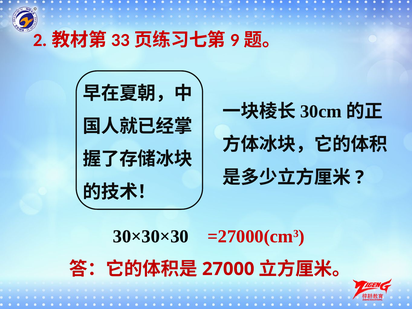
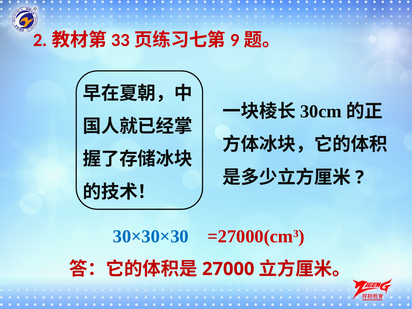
30×30×30 colour: black -> blue (151, 237)
